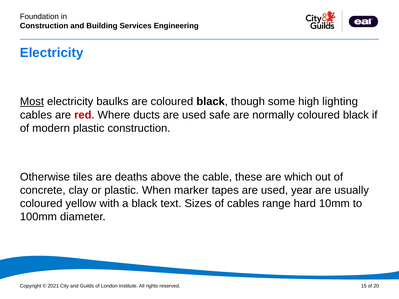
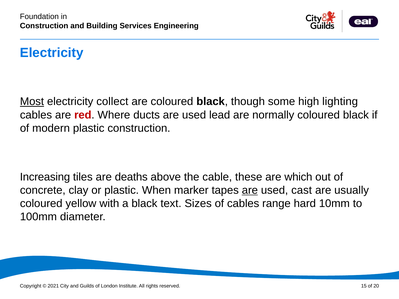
baulks: baulks -> collect (112, 102)
safe: safe -> lead (220, 115)
Otherwise: Otherwise -> Increasing (45, 177)
are underline: none -> present (250, 190)
year: year -> cast (302, 190)
